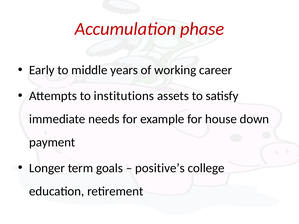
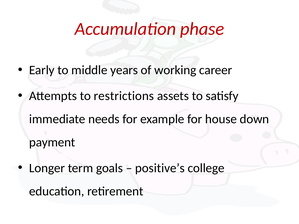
institutions: institutions -> restrictions (124, 96)
